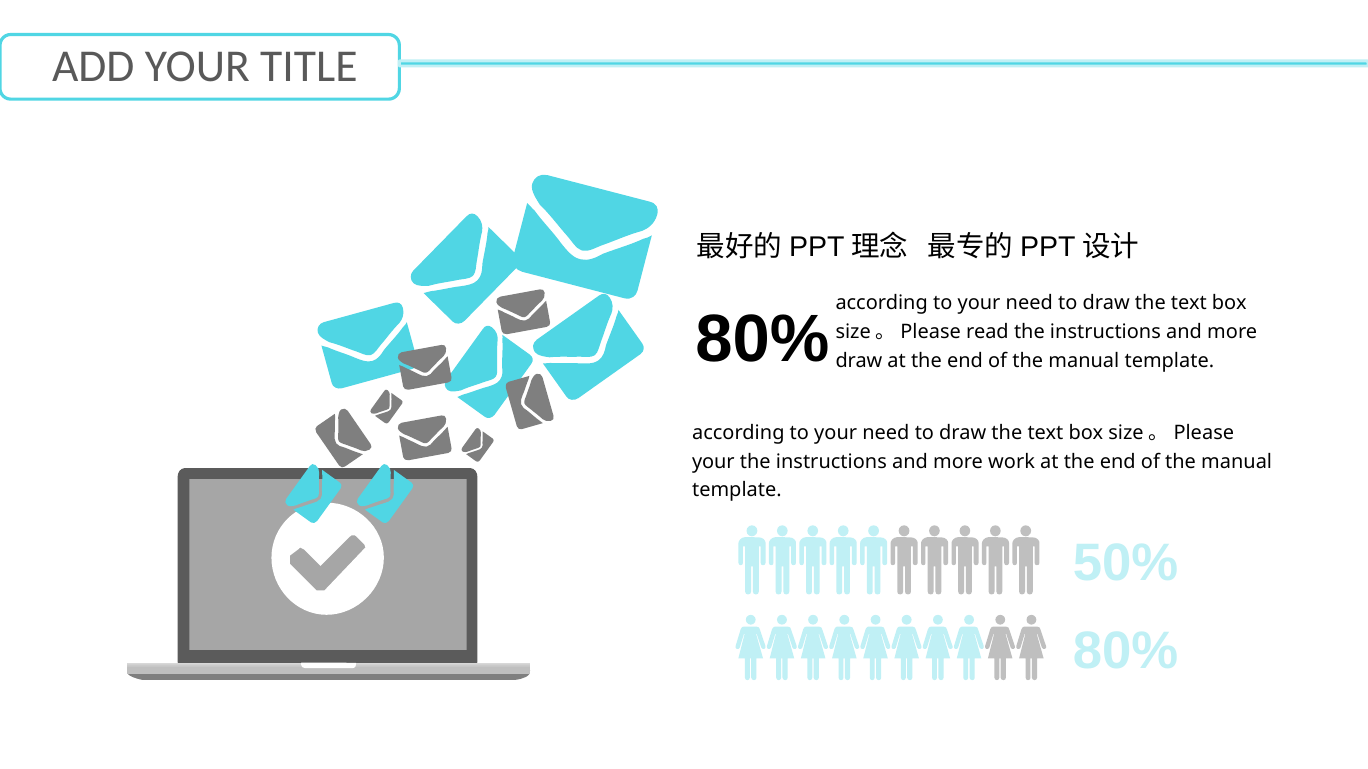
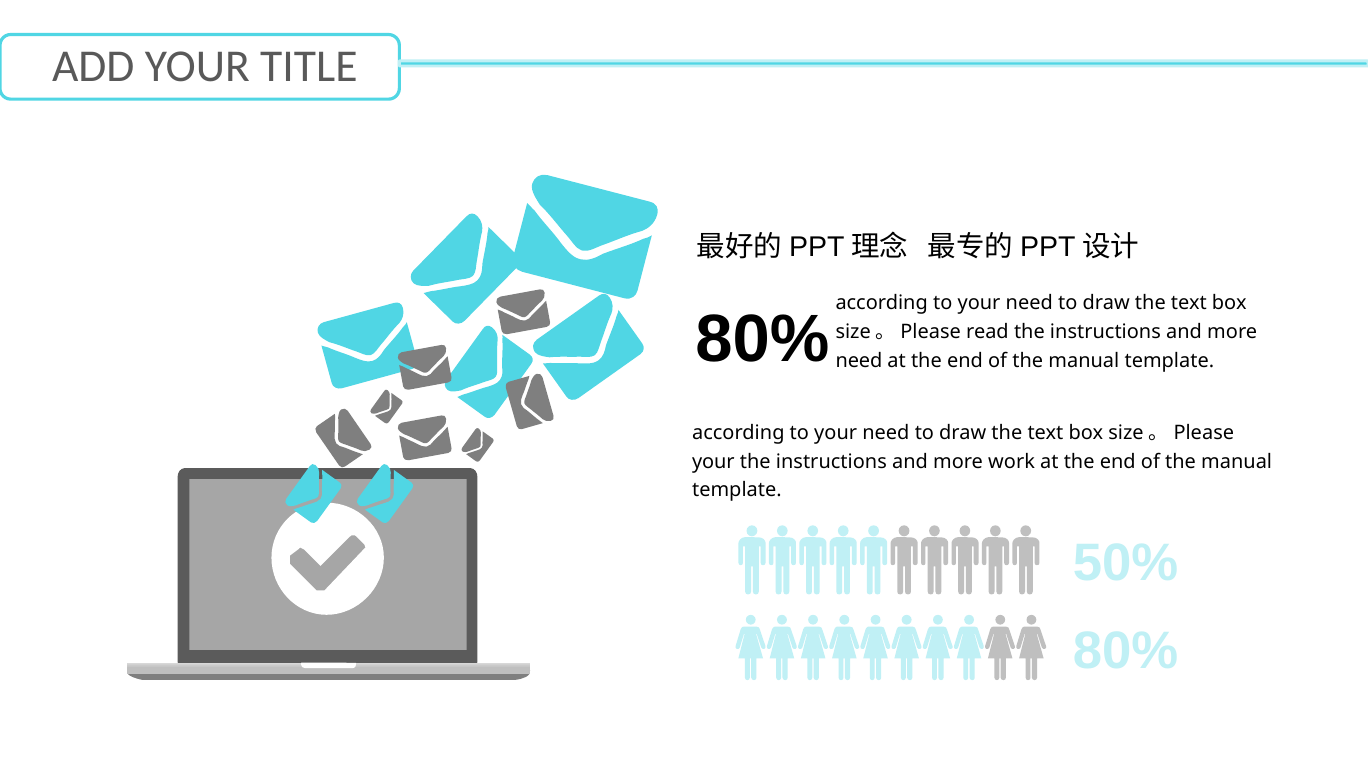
draw: draw -> need (859, 361)
